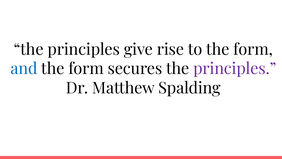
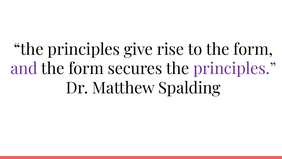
and colour: blue -> purple (24, 69)
